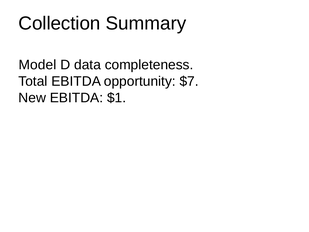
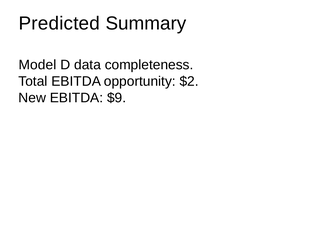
Collection: Collection -> Predicted (59, 23)
$7: $7 -> $2 (189, 81)
$1: $1 -> $9 (117, 98)
